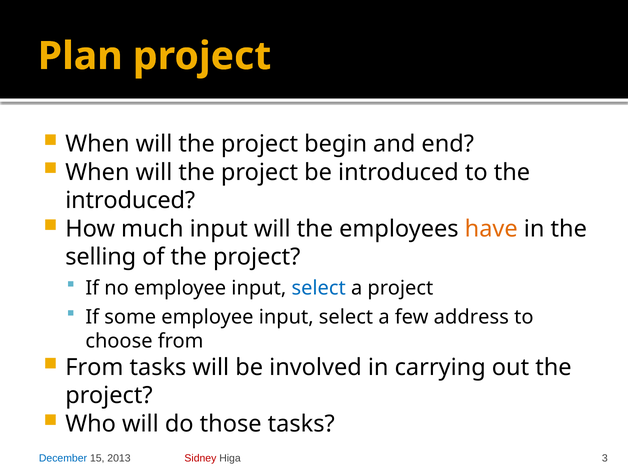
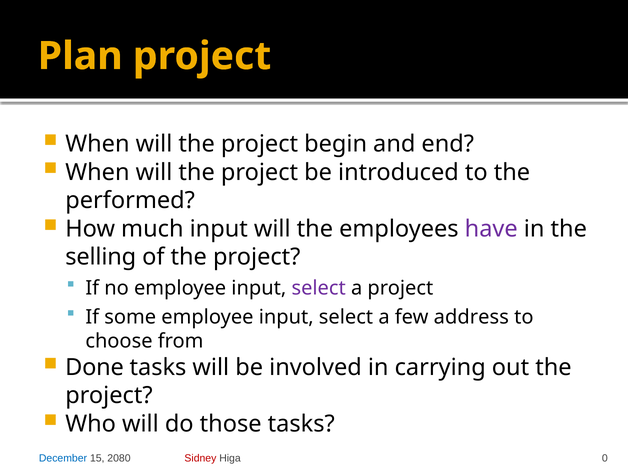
introduced: introduced -> performed (130, 201)
have colour: orange -> purple (491, 229)
select colour: blue -> purple (319, 288)
From: From -> Done (94, 367)
2013: 2013 -> 2080 (119, 458)
3: 3 -> 0 (605, 458)
